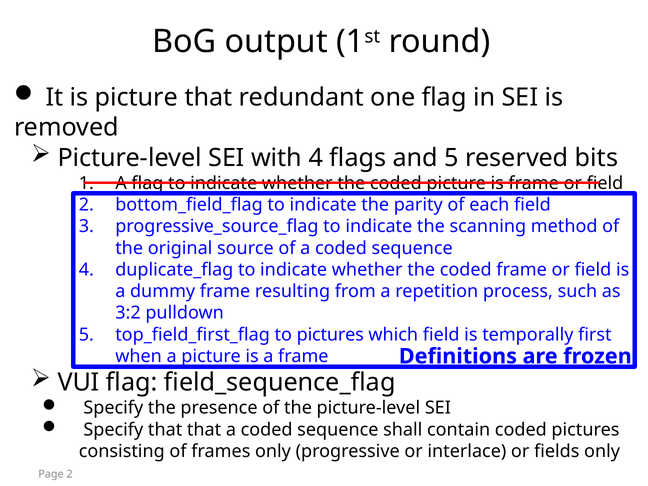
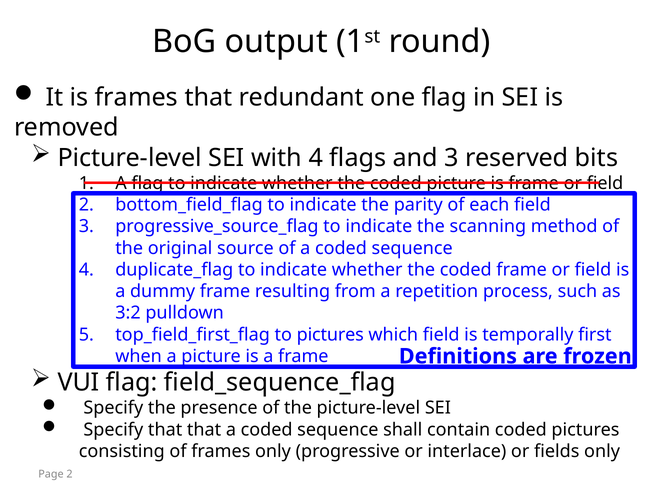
is picture: picture -> frames (136, 97)
and 5: 5 -> 3 (452, 158)
